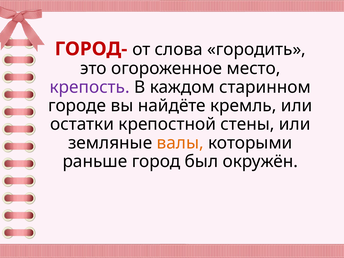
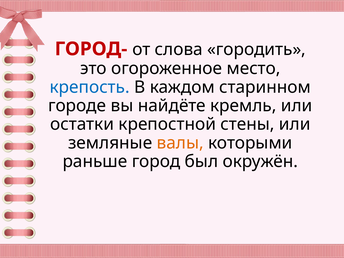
крепость colour: purple -> blue (90, 87)
